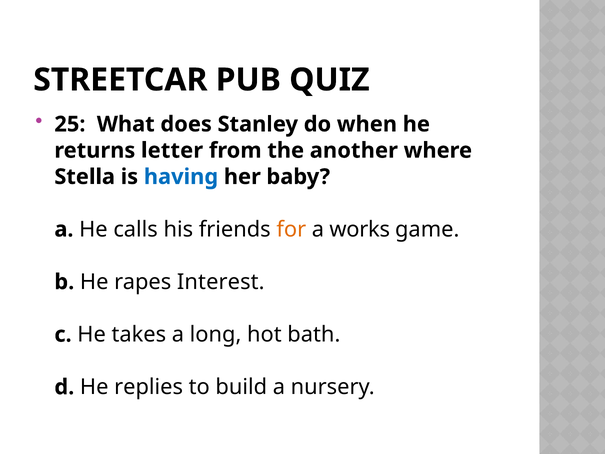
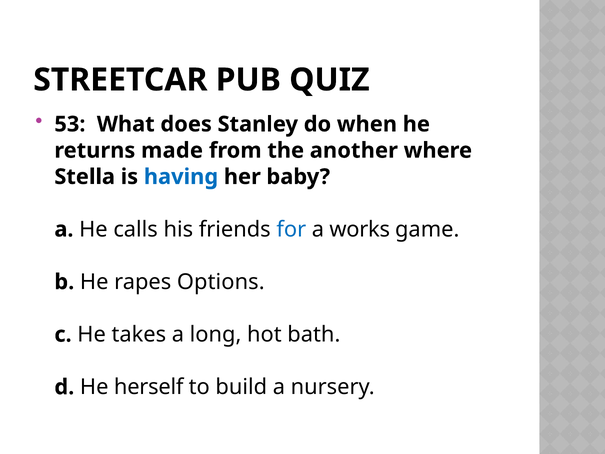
25: 25 -> 53 (70, 124)
letter: letter -> made (172, 150)
for colour: orange -> blue (291, 229)
Interest: Interest -> Options (221, 282)
replies: replies -> herself (149, 387)
